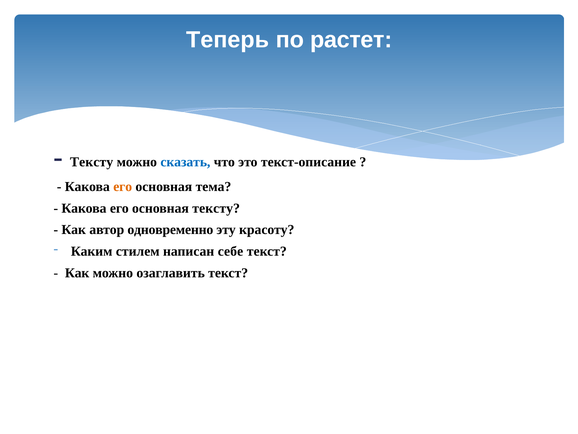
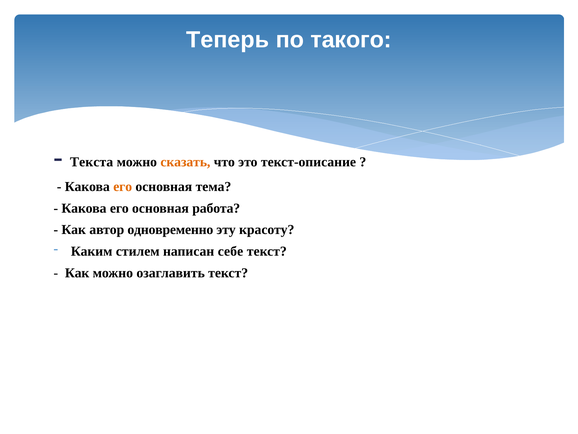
растет: растет -> такого (351, 40)
Тексту: Тексту -> Текста (92, 162)
сказать colour: blue -> orange (185, 162)
основная тексту: тексту -> работа (216, 208)
